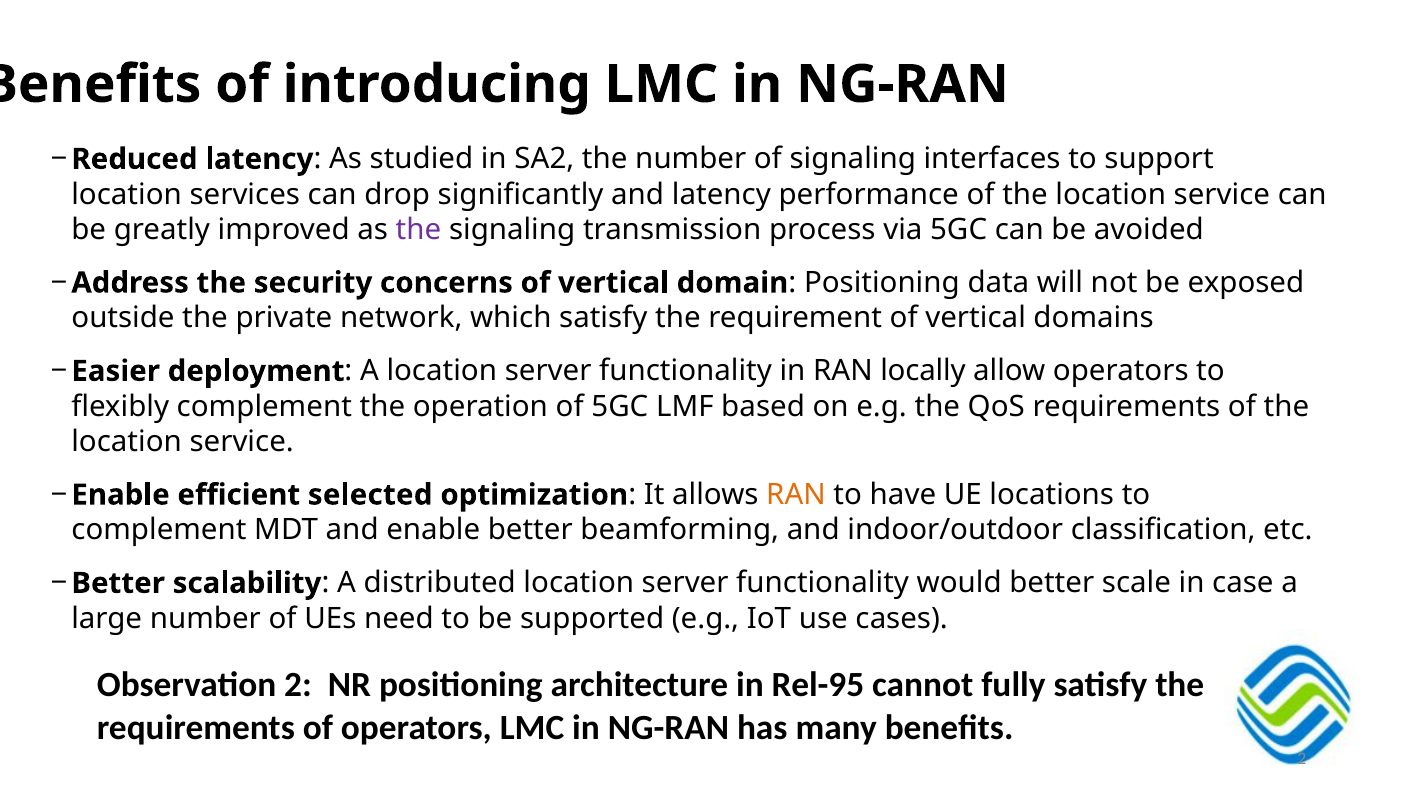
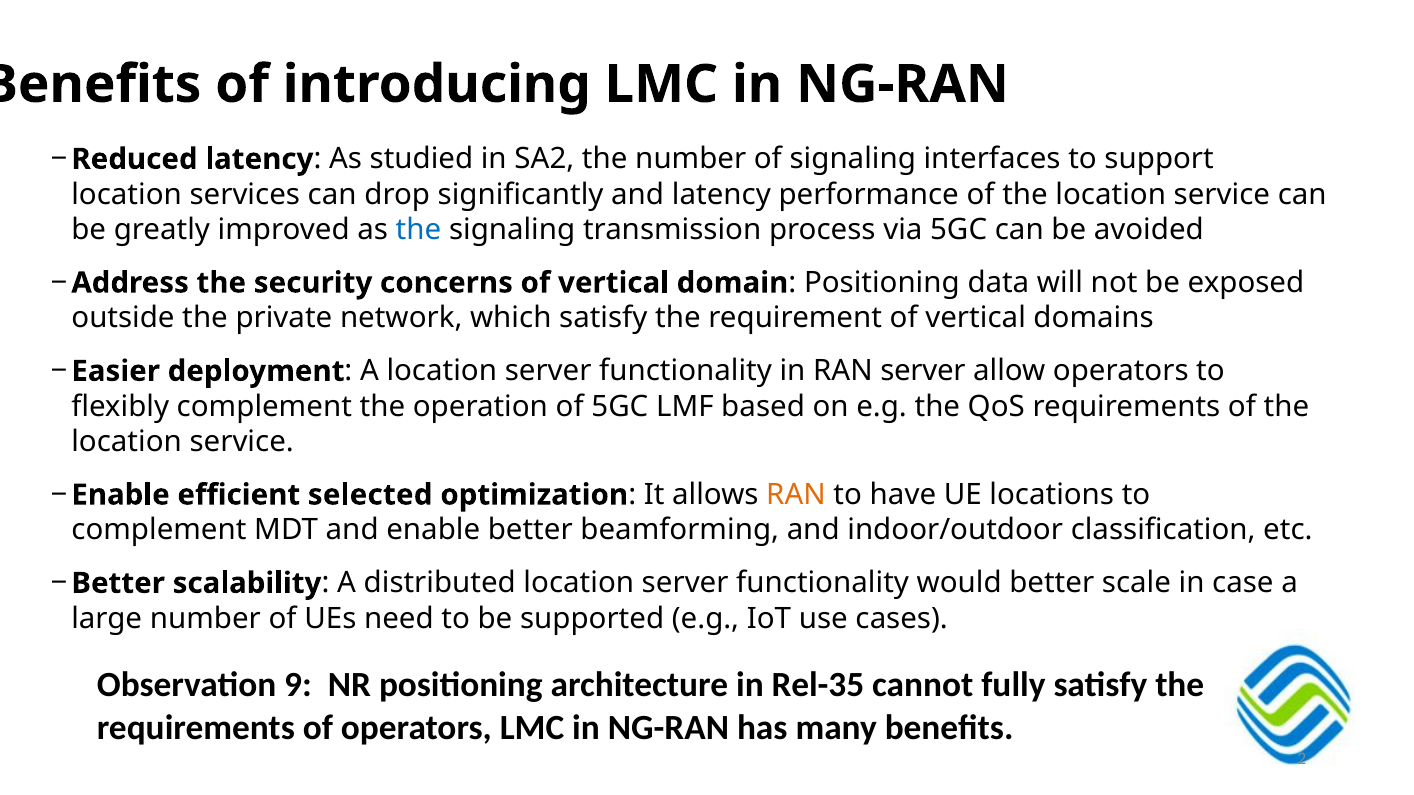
the colour: purple -> blue (418, 230)
RAN locally: locally -> server (923, 371)
Observation 2: 2 -> 9 (298, 685)
Rel-95: Rel-95 -> Rel-35 (818, 685)
